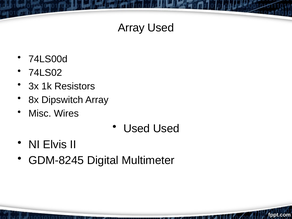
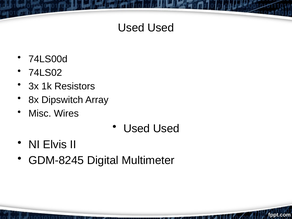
Array: Array -> Used (131, 28)
